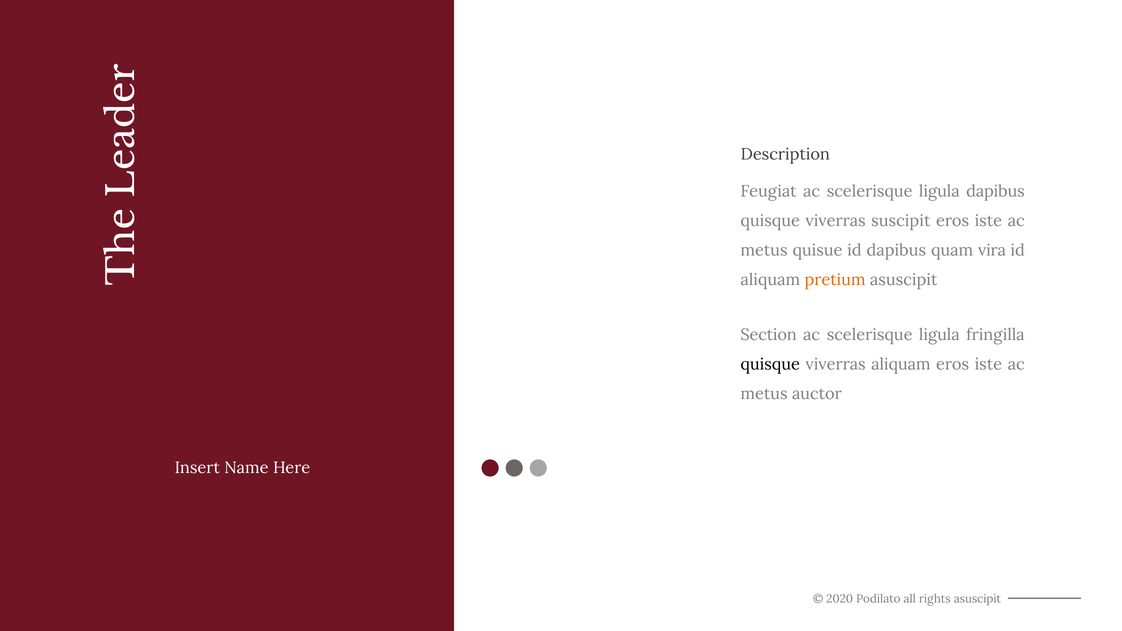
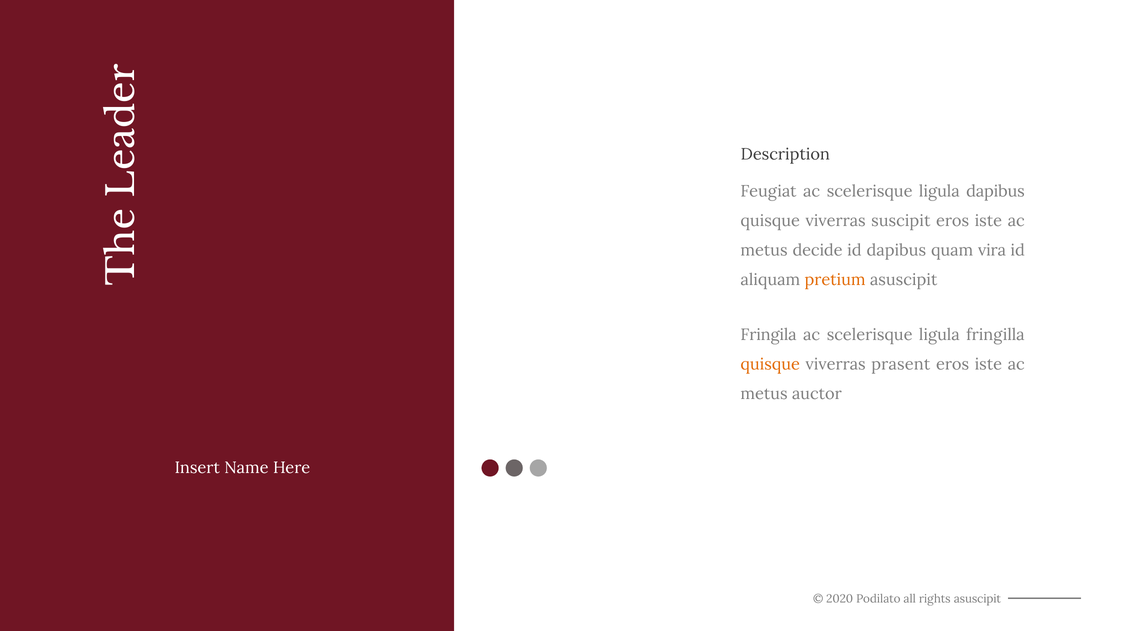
quisue: quisue -> decide (818, 250)
Section: Section -> Fringila (769, 335)
quisque colour: black -> orange (770, 364)
viverras aliquam: aliquam -> prasent (901, 364)
